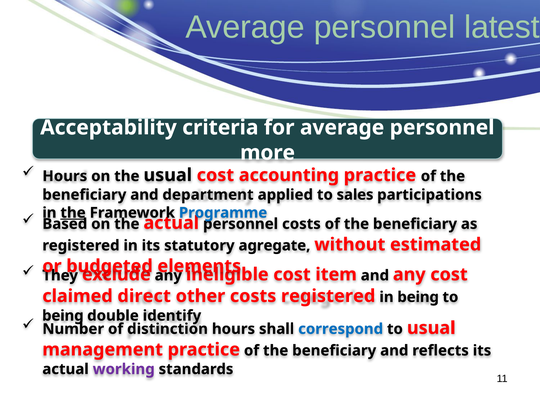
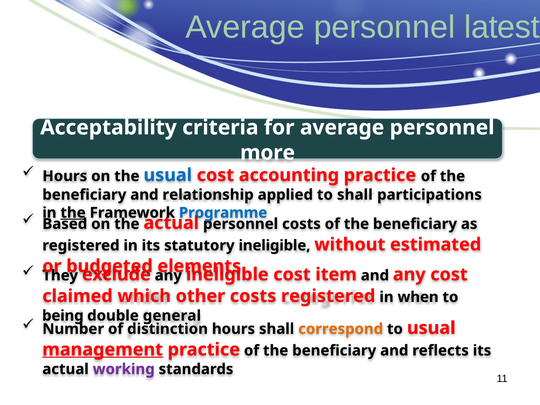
usual colour: black -> blue (168, 175)
department: department -> relationship (208, 195)
to sales: sales -> shall (355, 195)
statutory agregate: agregate -> ineligible (274, 245)
direct: direct -> which (144, 296)
in being: being -> when (418, 297)
identify: identify -> general (172, 316)
correspond colour: blue -> orange (341, 329)
management underline: none -> present (103, 350)
